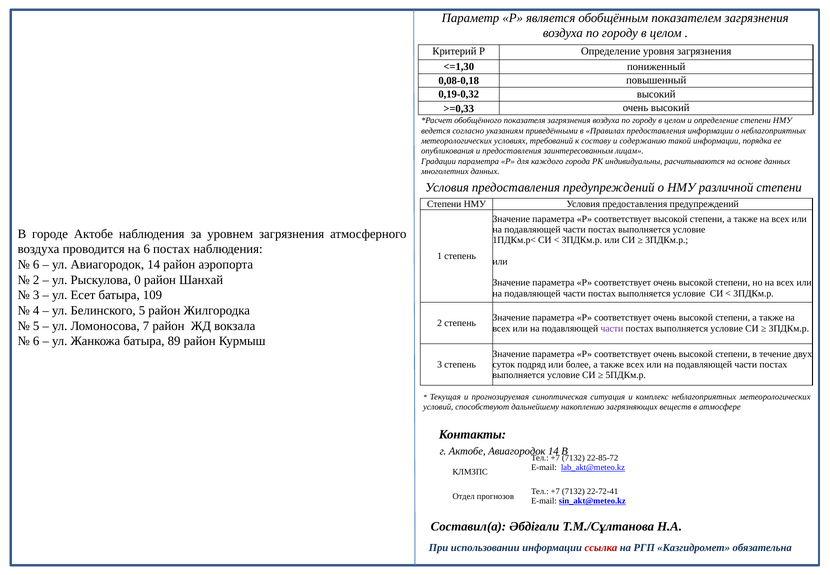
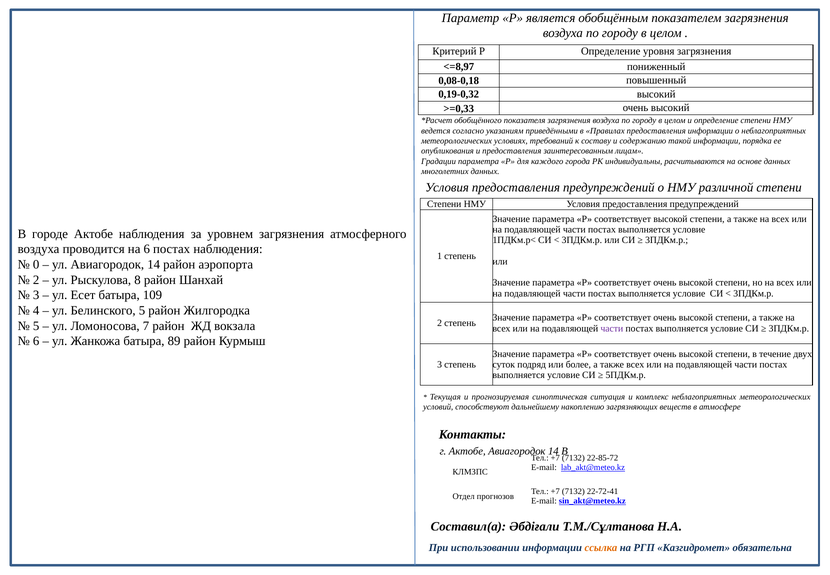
<=1,30: <=1,30 -> <=8,97 (459, 67)
6: 6 -> 0 (36, 264)
0: 0 -> 8 (138, 280)
ссылка colour: red -> orange (601, 547)
